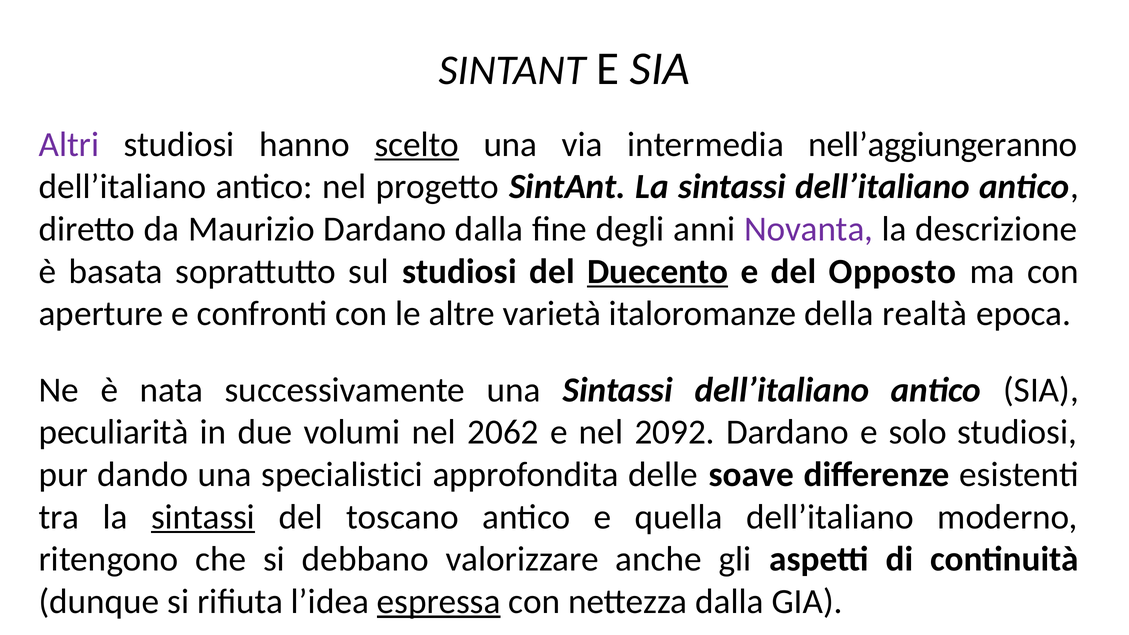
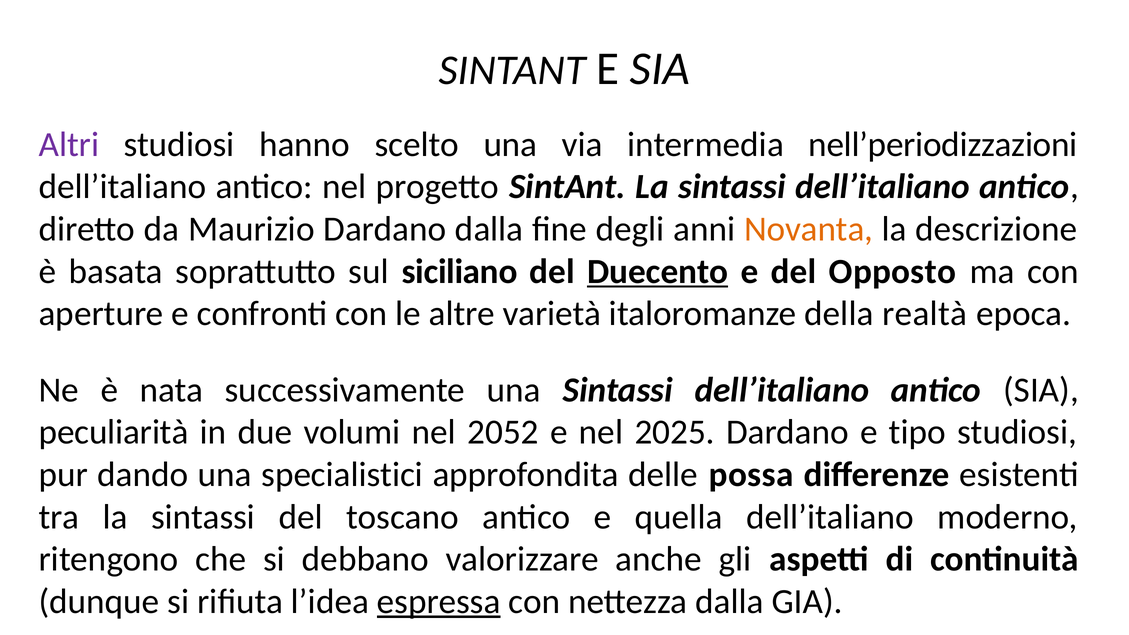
scelto underline: present -> none (417, 144)
nell’aggiungeranno: nell’aggiungeranno -> nell’periodizzazioni (943, 144)
Novanta colour: purple -> orange (809, 229)
sul studiosi: studiosi -> siciliano (460, 271)
2062: 2062 -> 2052 (503, 432)
2092: 2092 -> 2025 (675, 432)
solo: solo -> tipo (918, 432)
soave: soave -> possa (751, 475)
sintassi underline: present -> none (203, 517)
